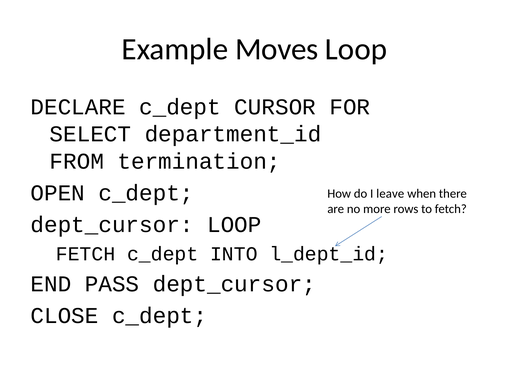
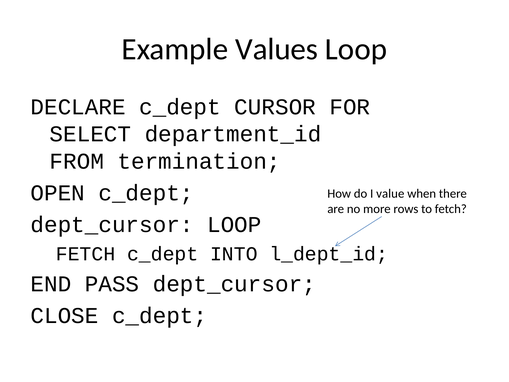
Moves: Moves -> Values (277, 49)
leave: leave -> value (390, 193)
